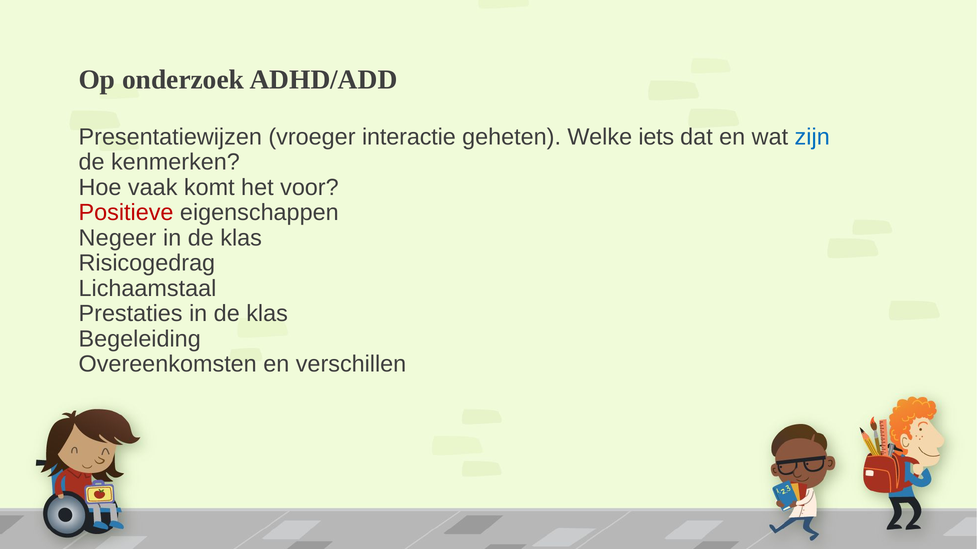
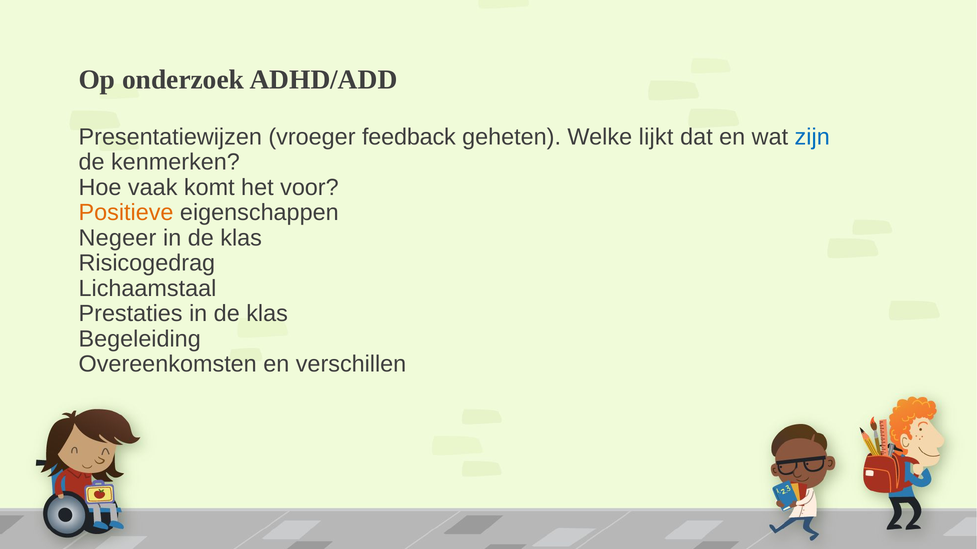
interactie: interactie -> feedback (409, 137)
iets: iets -> lijkt (656, 137)
Positieve colour: red -> orange (126, 213)
